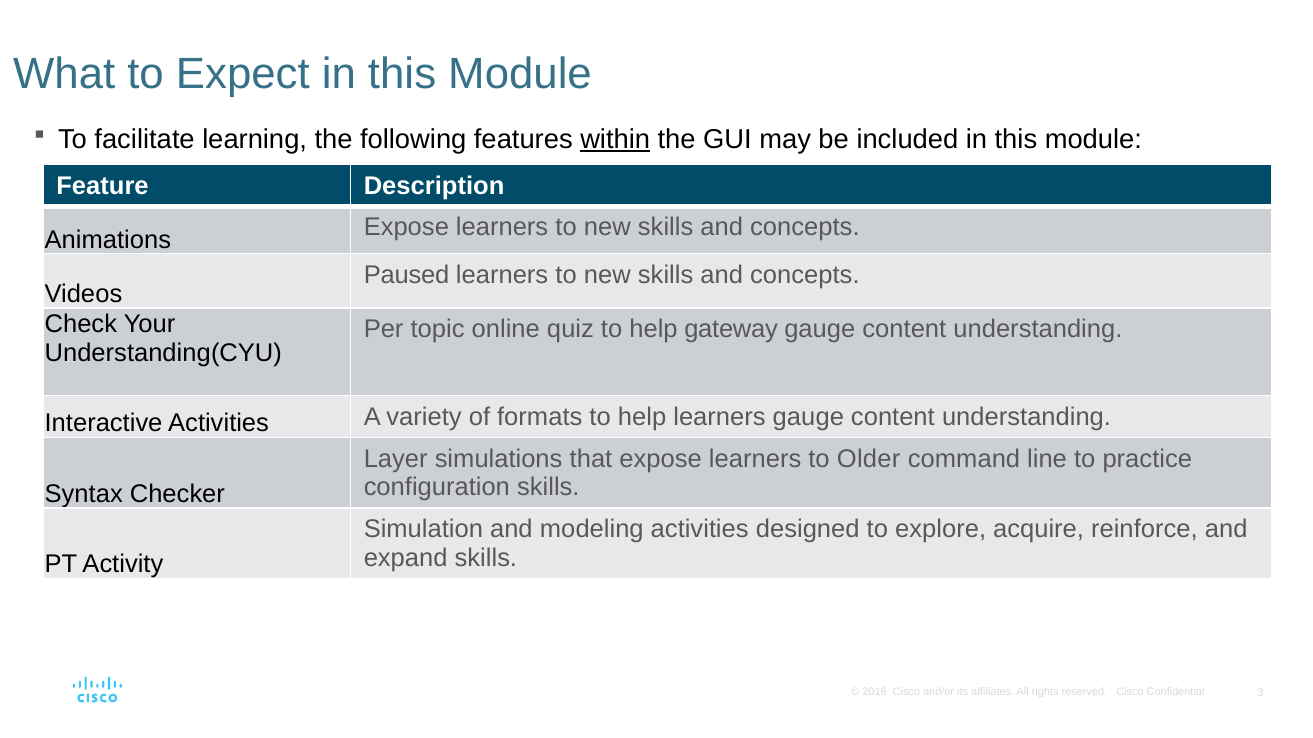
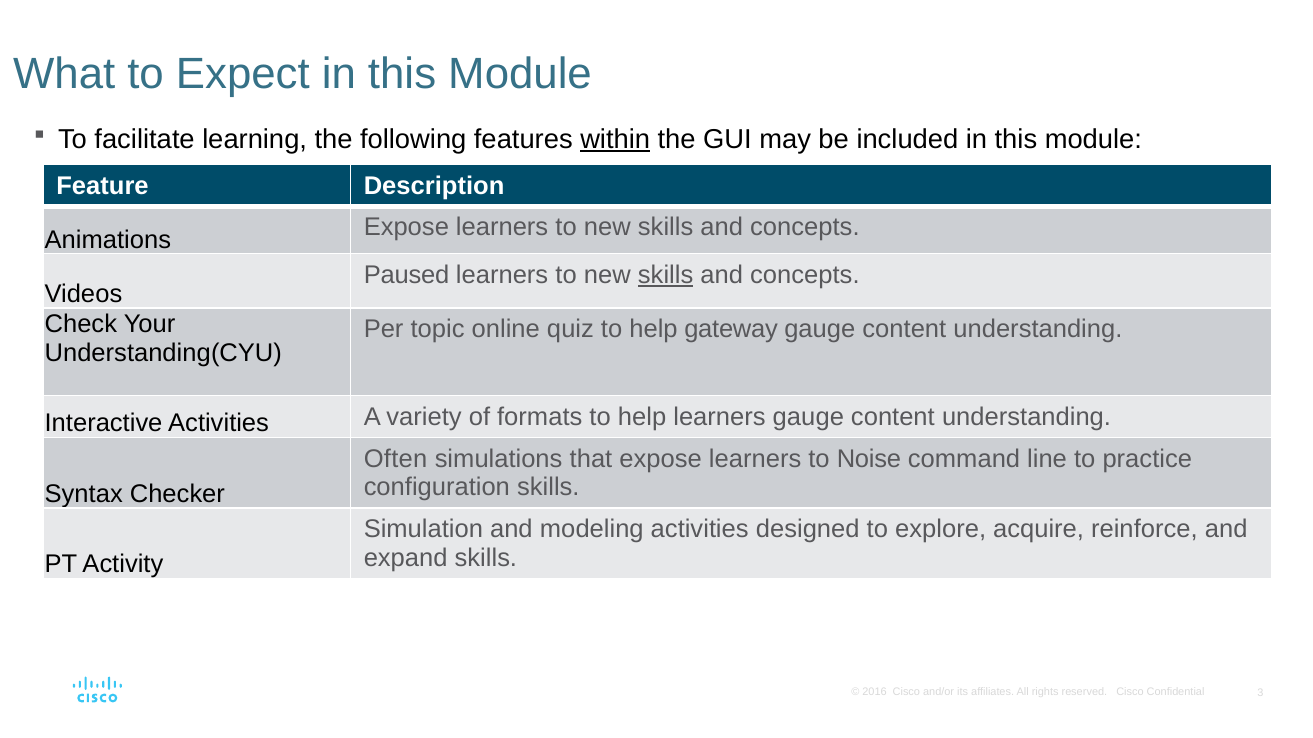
skills underline: none -> present (666, 275)
Layer: Layer -> Often (396, 459)
Older: Older -> Noise (869, 459)
